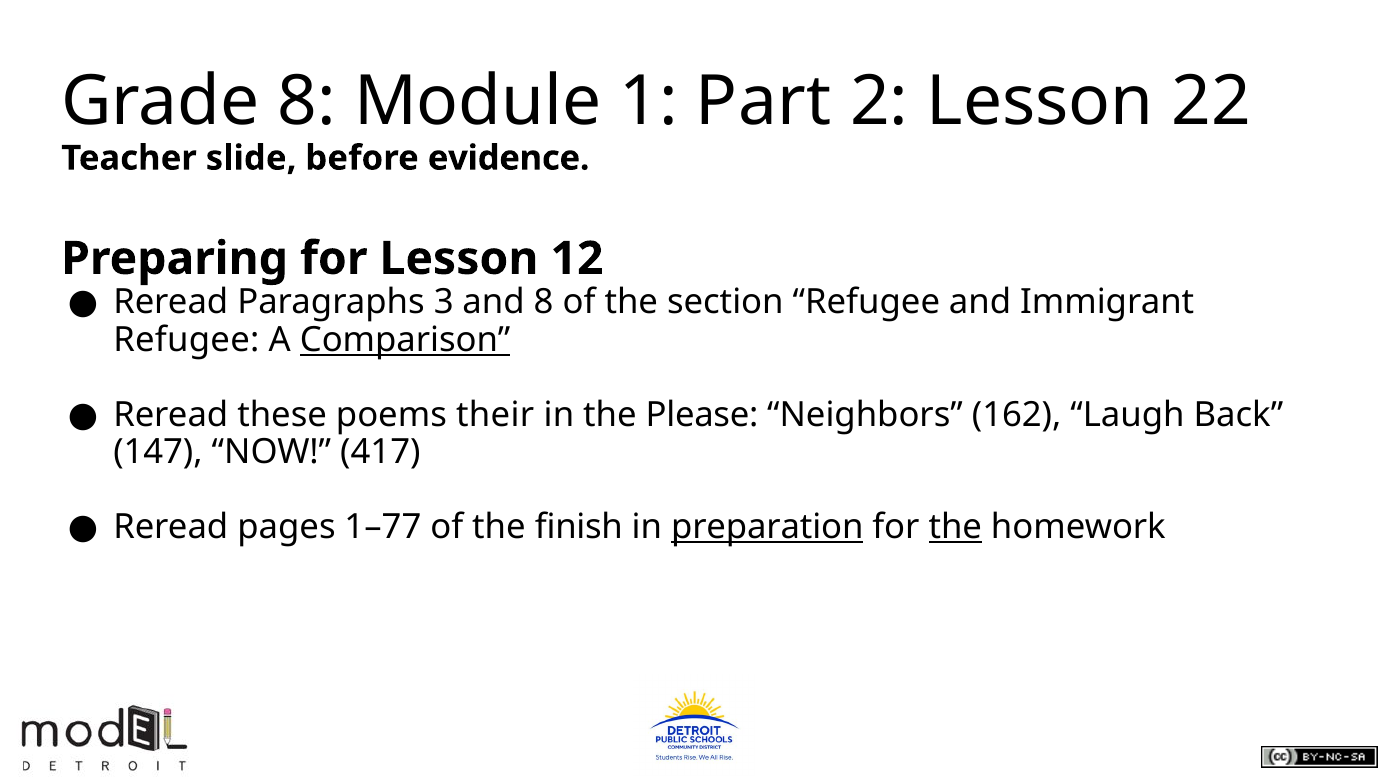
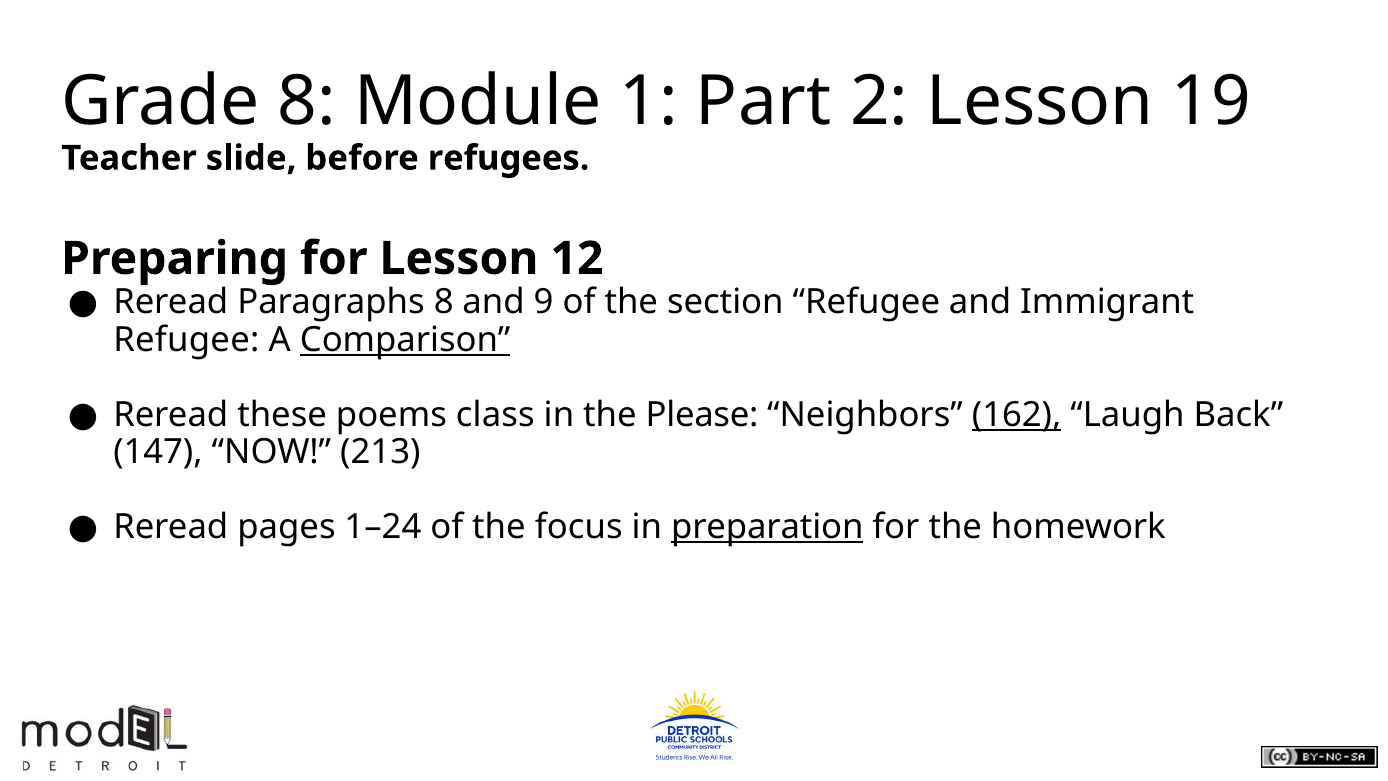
22: 22 -> 19 (1211, 102)
evidence: evidence -> refugees (509, 158)
Paragraphs 3: 3 -> 8 (444, 302)
and 8: 8 -> 9 (544, 302)
their: their -> class (495, 415)
162 underline: none -> present (1017, 415)
417: 417 -> 213 (380, 452)
1–77: 1–77 -> 1–24 (383, 527)
finish: finish -> focus (579, 527)
the underline: present -> none (955, 527)
